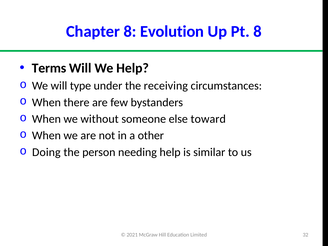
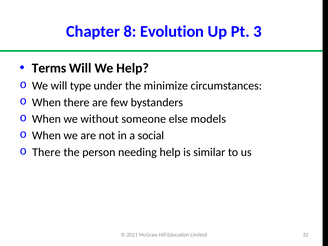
Pt 8: 8 -> 3 (258, 31)
receiving: receiving -> minimize (166, 86)
toward: toward -> models (208, 119)
other: other -> social (151, 136)
Doing: Doing -> There (46, 152)
